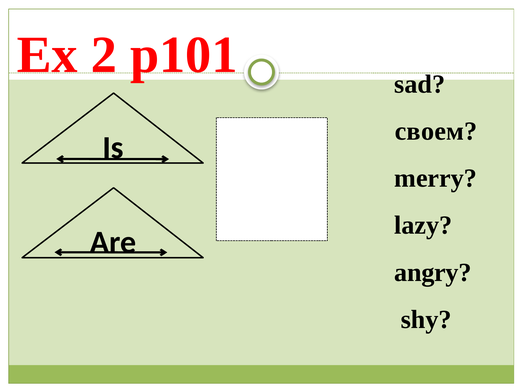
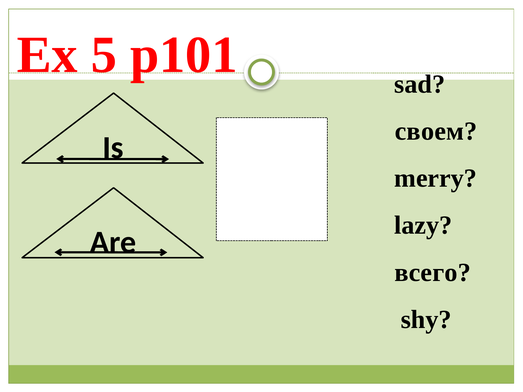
2: 2 -> 5 (104, 55)
angry: angry -> всего (433, 273)
